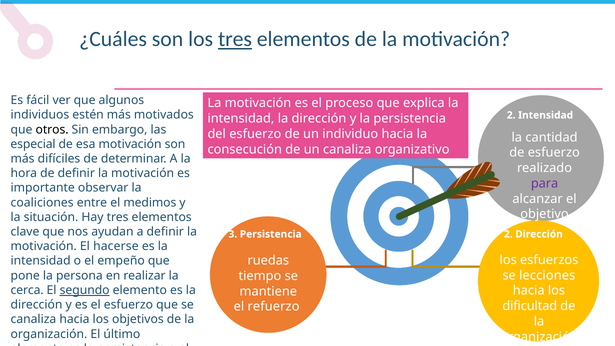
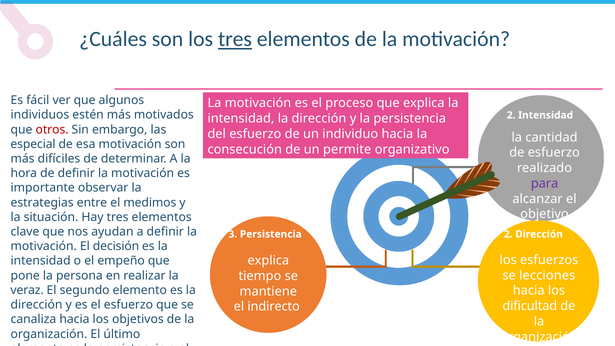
otros colour: black -> red (52, 130)
un canaliza: canaliza -> permite (347, 149)
coaliciones: coaliciones -> estrategias (42, 203)
hacerse: hacerse -> decisión (116, 246)
ruedas: ruedas -> explica (268, 260)
cerca: cerca -> veraz (27, 290)
segundo underline: present -> none (85, 290)
refuerzo: refuerzo -> indirecto (274, 307)
